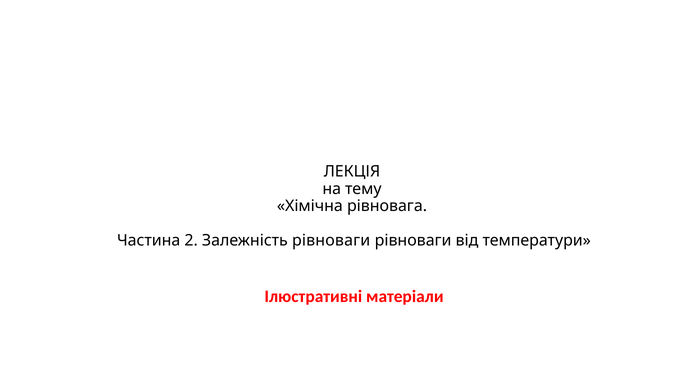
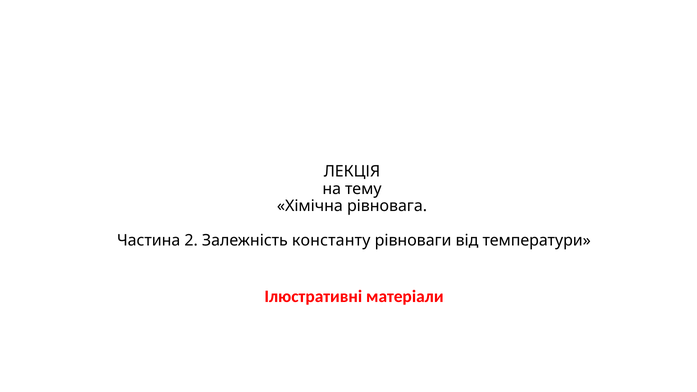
Залежність рівноваги: рівноваги -> константу (331, 241)
